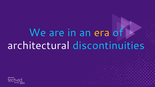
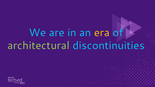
architectural colour: white -> light green (39, 46)
